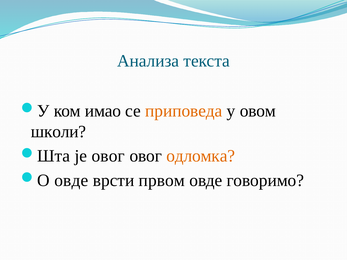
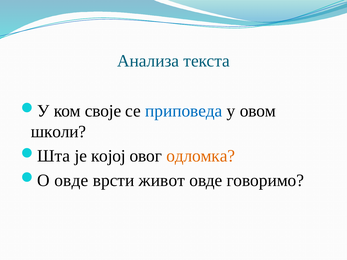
имао: имао -> своје (103, 111)
приповеда colour: orange -> blue (184, 111)
је овог: овог -> којој (108, 156)
првом: првом -> живот (162, 180)
